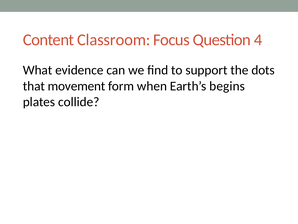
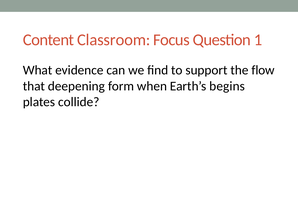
4: 4 -> 1 (258, 40)
dots: dots -> flow (263, 70)
movement: movement -> deepening (76, 86)
